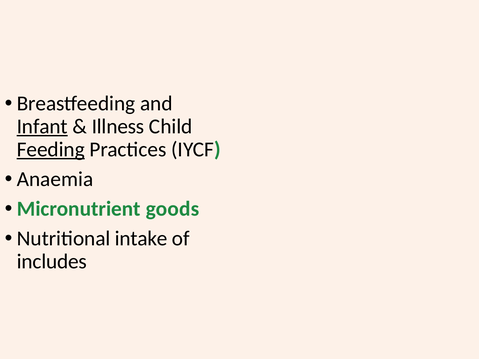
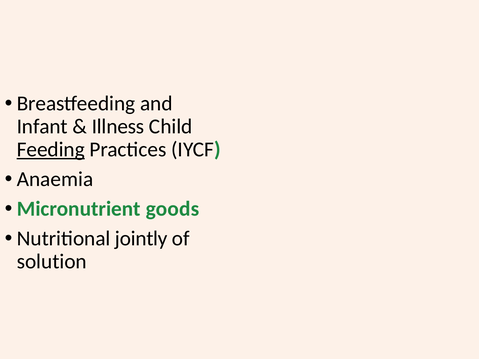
Infant underline: present -> none (42, 127)
intake: intake -> jointly (141, 239)
includes: includes -> solution (52, 262)
